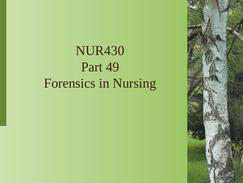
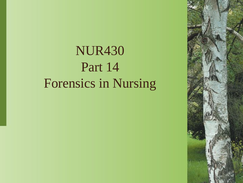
49: 49 -> 14 (113, 67)
